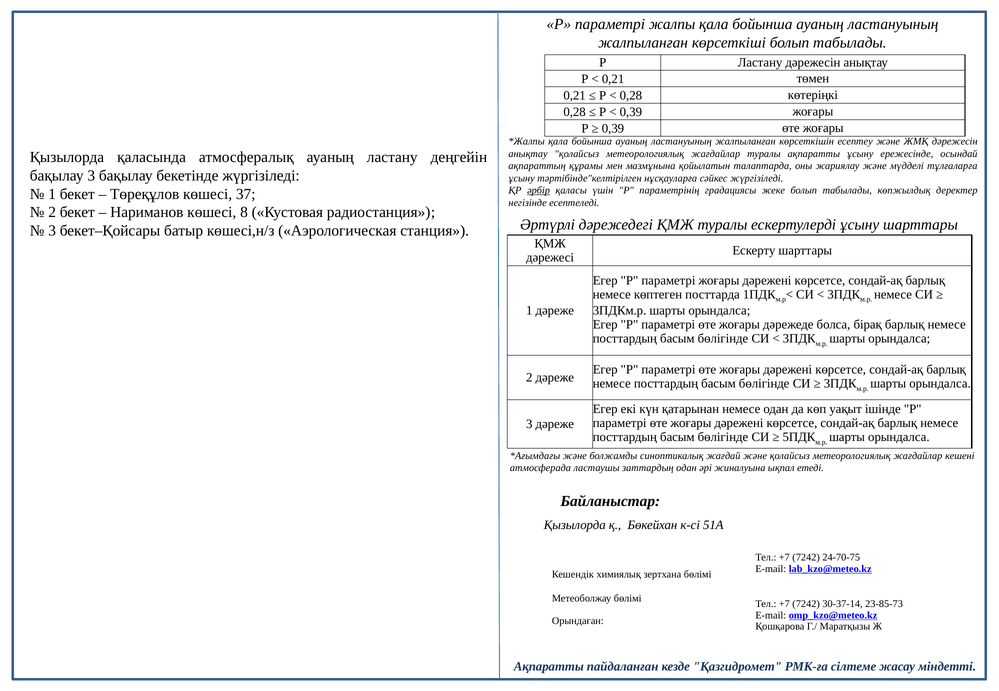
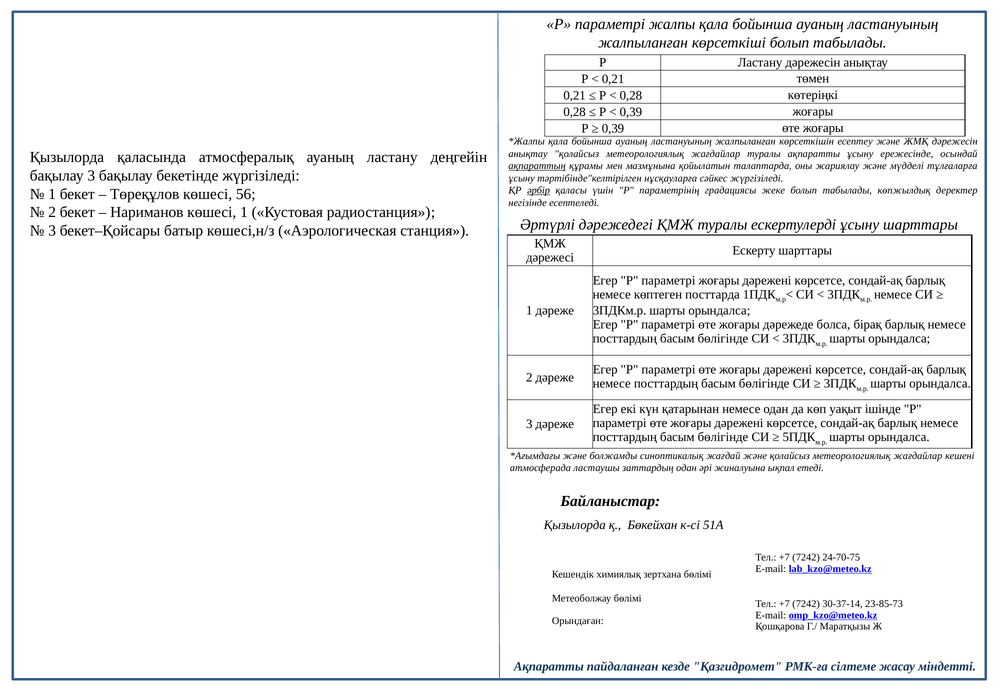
ақпараттың underline: none -> present (537, 166)
37: 37 -> 56 (246, 194)
көшесі 8: 8 -> 1 (244, 213)
